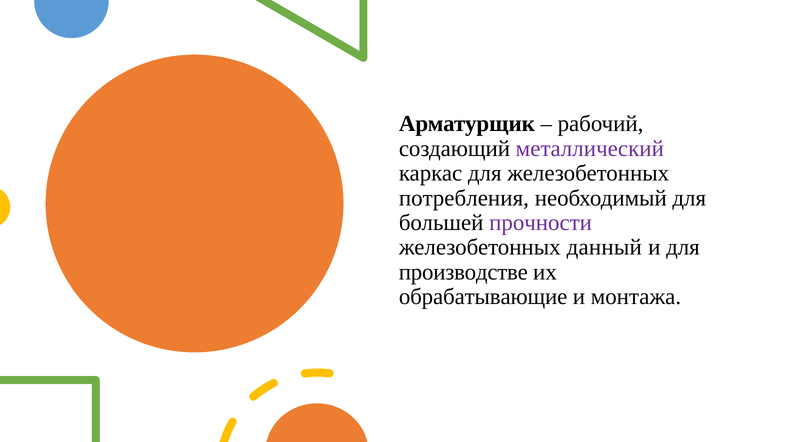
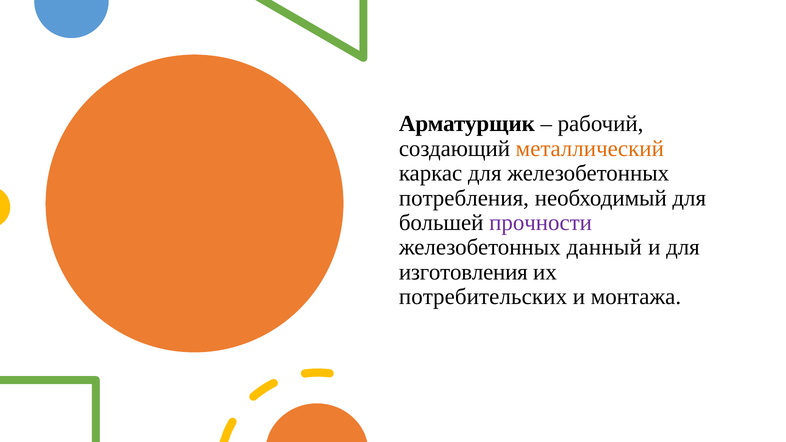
металлический colour: purple -> orange (590, 149)
производстве: производстве -> изготовления (463, 272)
обрабатывающие: обрабатывающие -> потребительских (483, 297)
